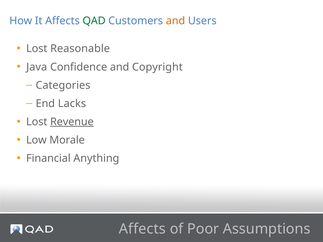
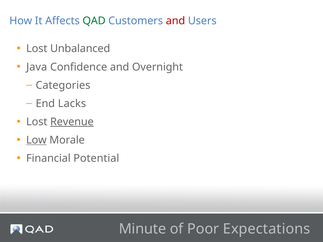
and colour: orange -> red (175, 21)
Reasonable: Reasonable -> Unbalanced (80, 49)
Copyright: Copyright -> Overnight (157, 67)
Low underline: none -> present (36, 140)
Anything: Anything -> Potential (96, 159)
Affects: Affects -> Minute (142, 229)
Assumptions: Assumptions -> Expectations (267, 229)
